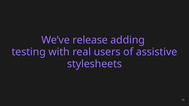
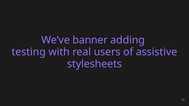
release: release -> banner (90, 40)
